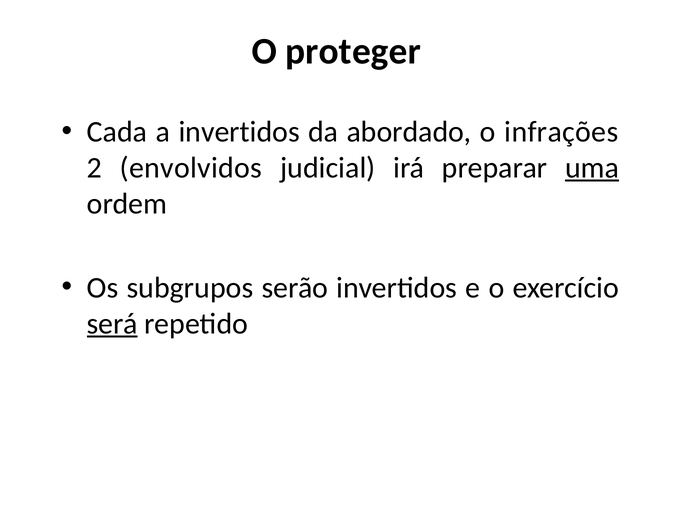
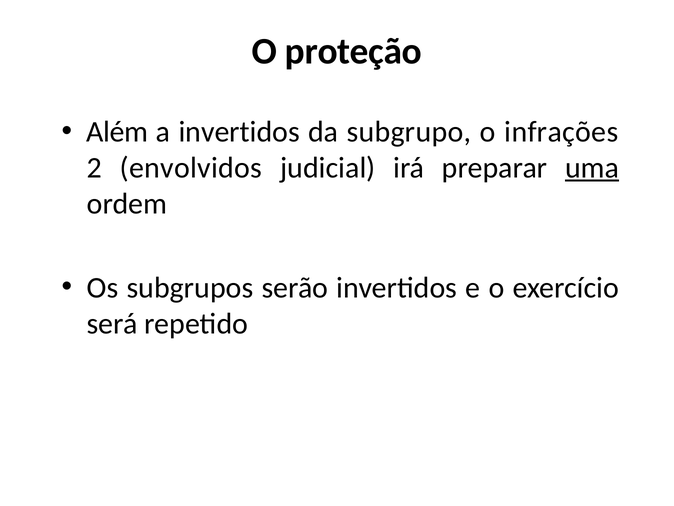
proteger: proteger -> proteção (353, 51)
Cada: Cada -> Além (117, 132)
abordado: abordado -> subgrupo (409, 132)
será underline: present -> none (112, 323)
